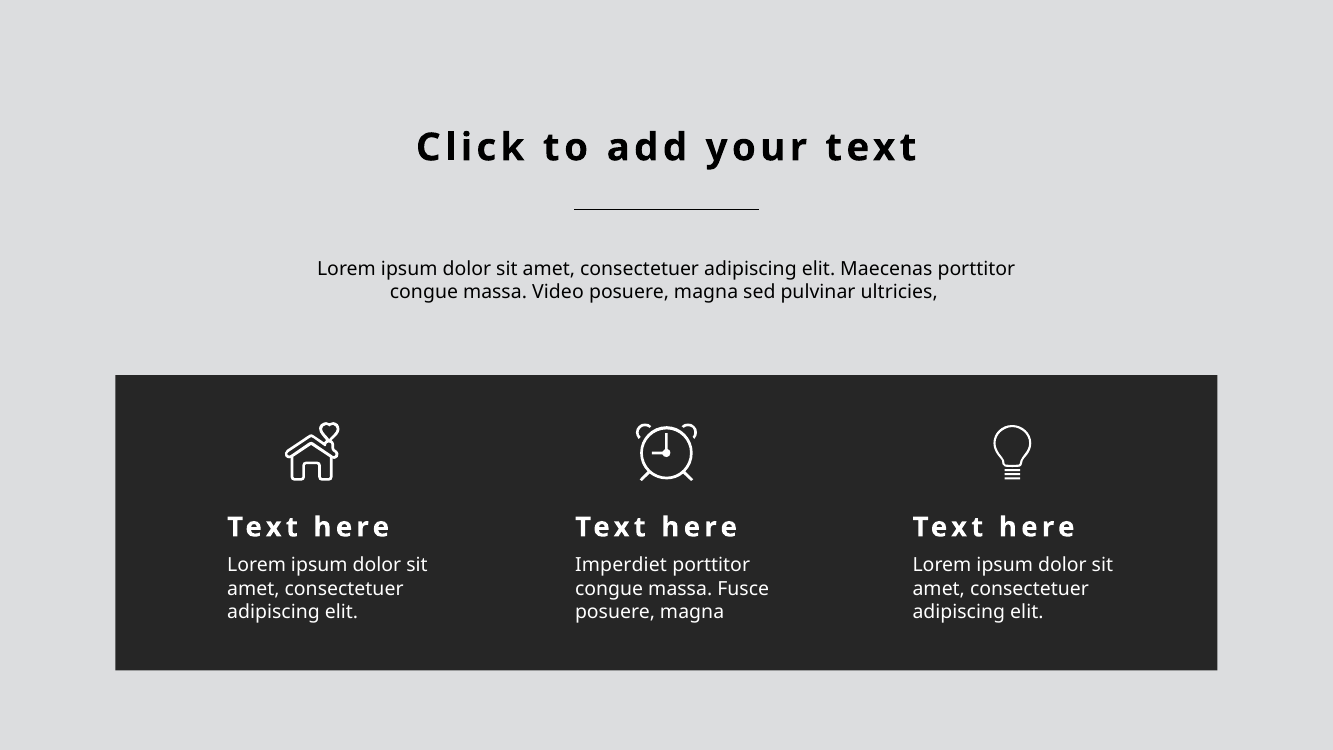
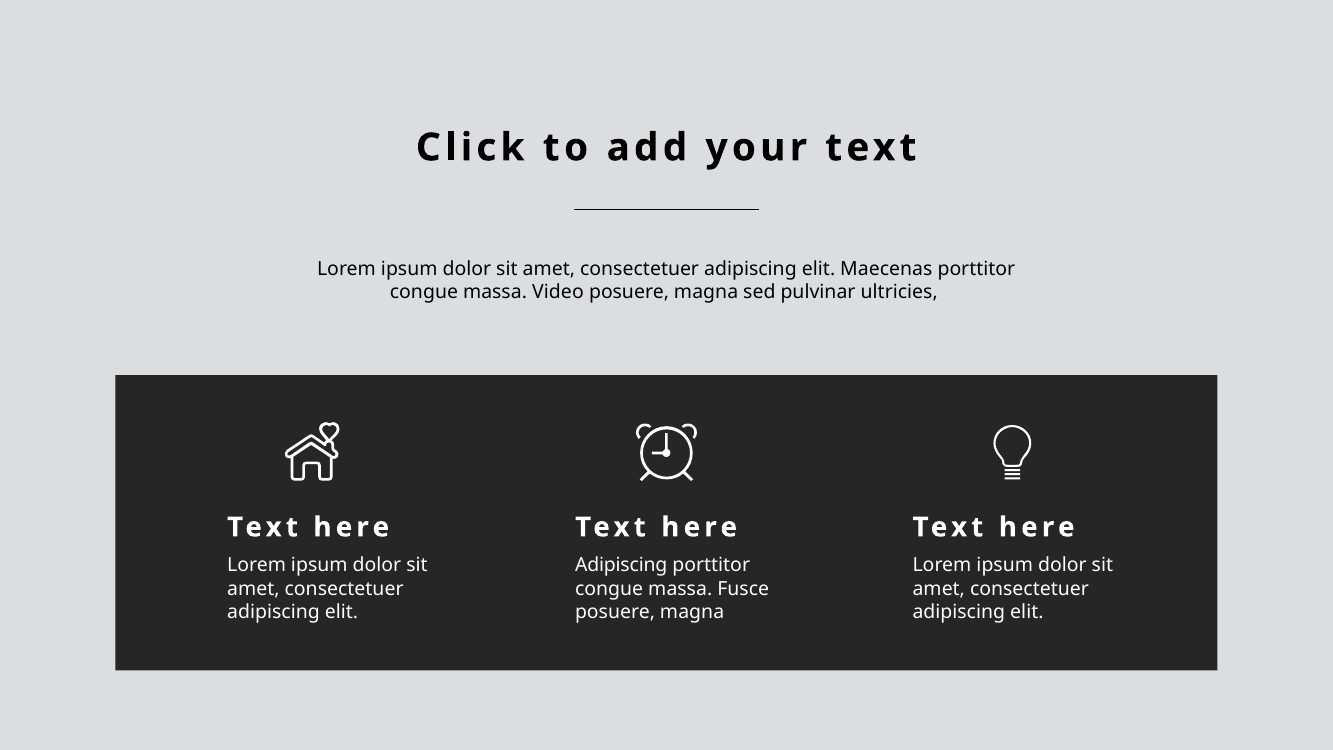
Imperdiet: Imperdiet -> Adipiscing (621, 565)
